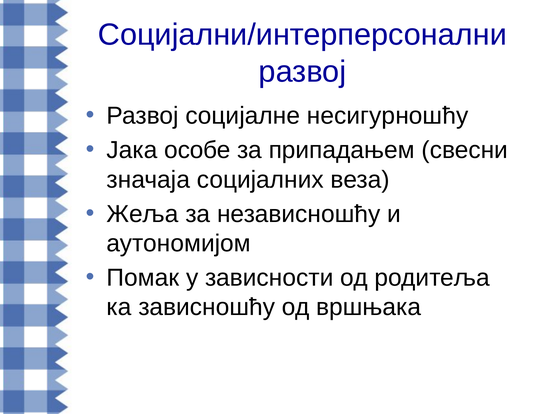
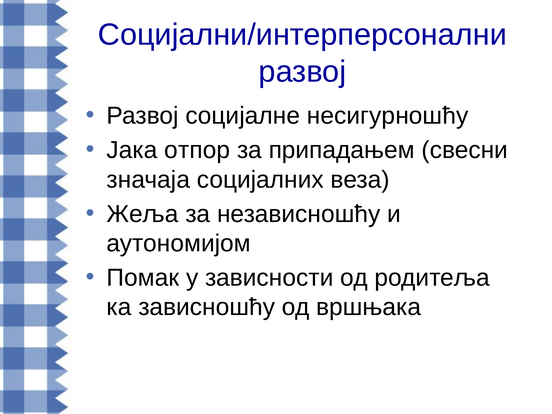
особе: особе -> отпор (197, 150)
